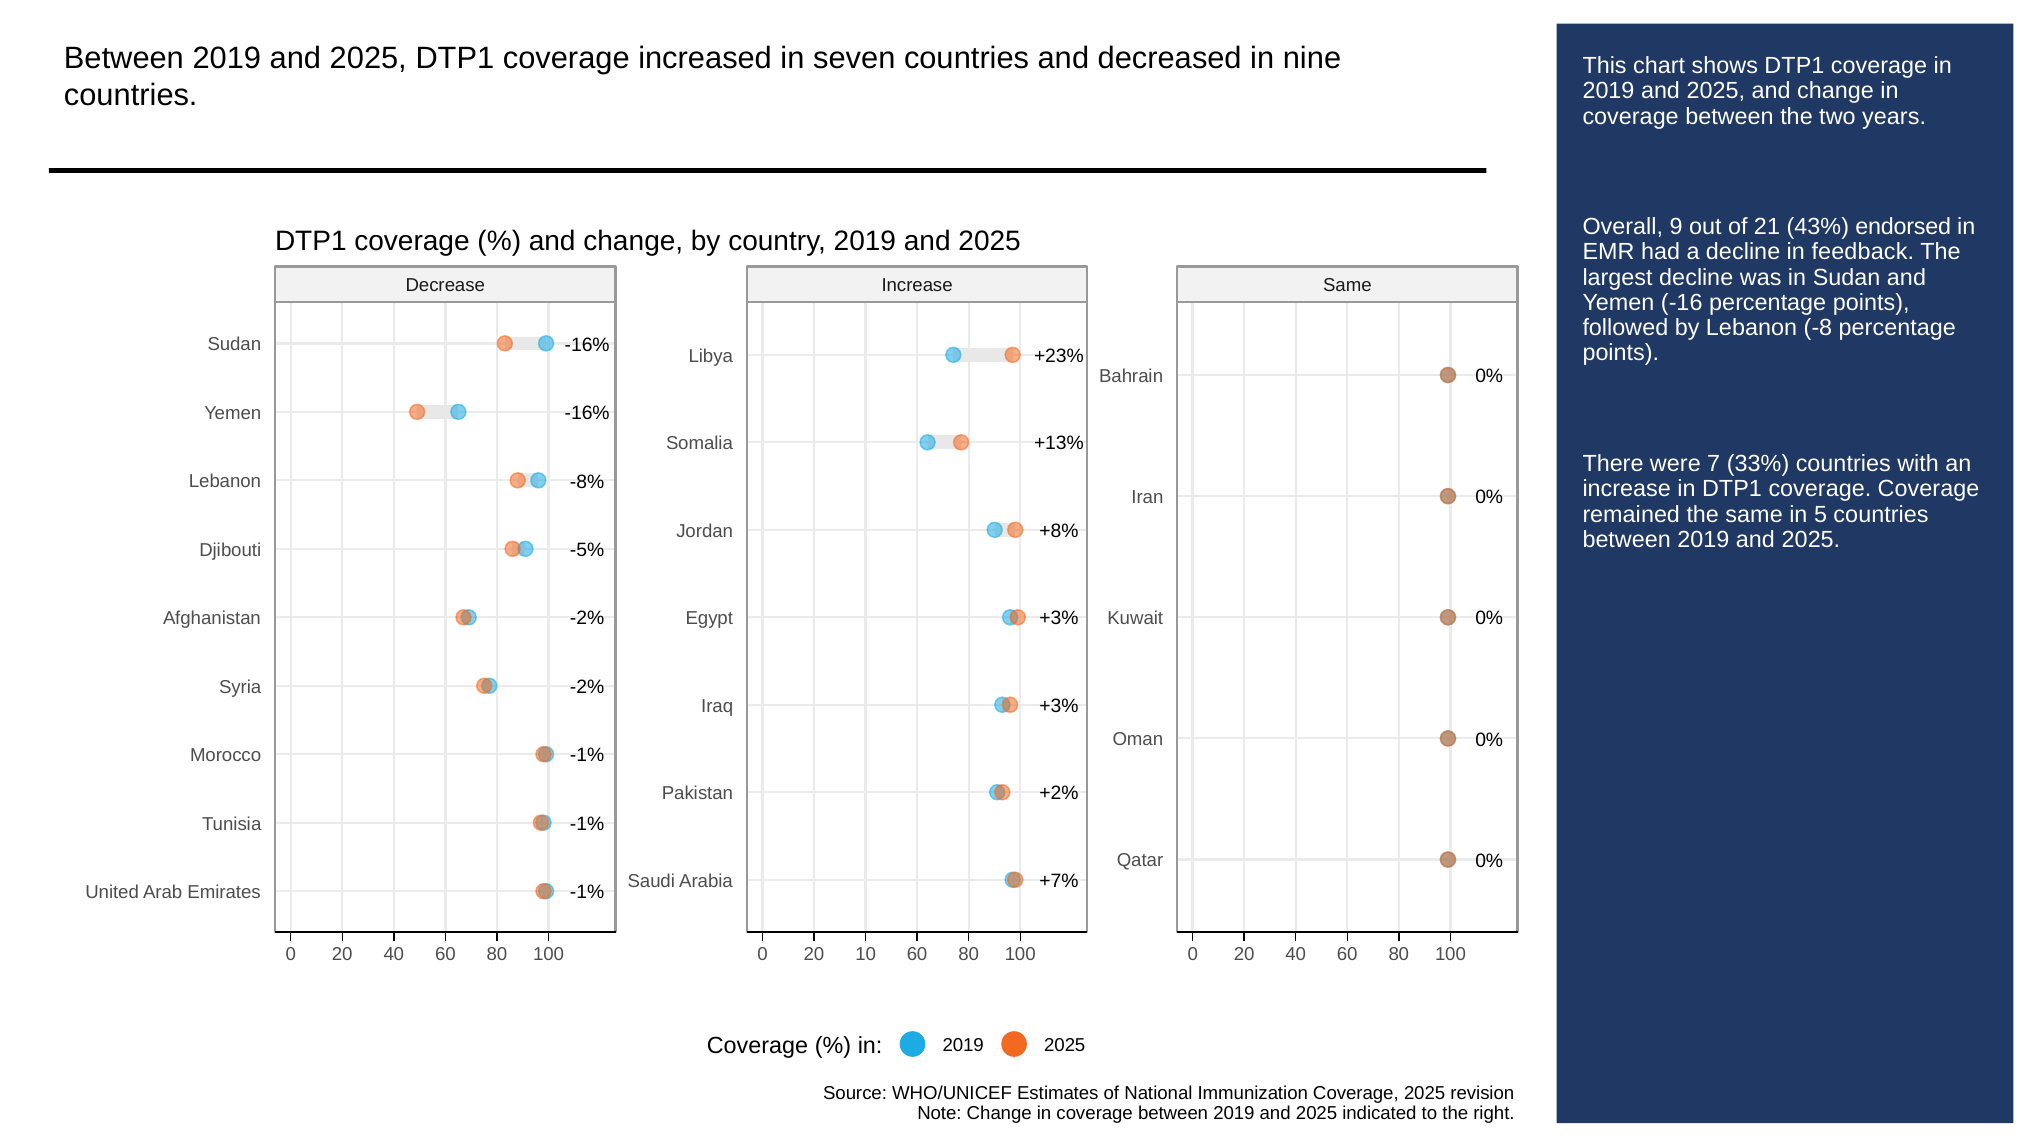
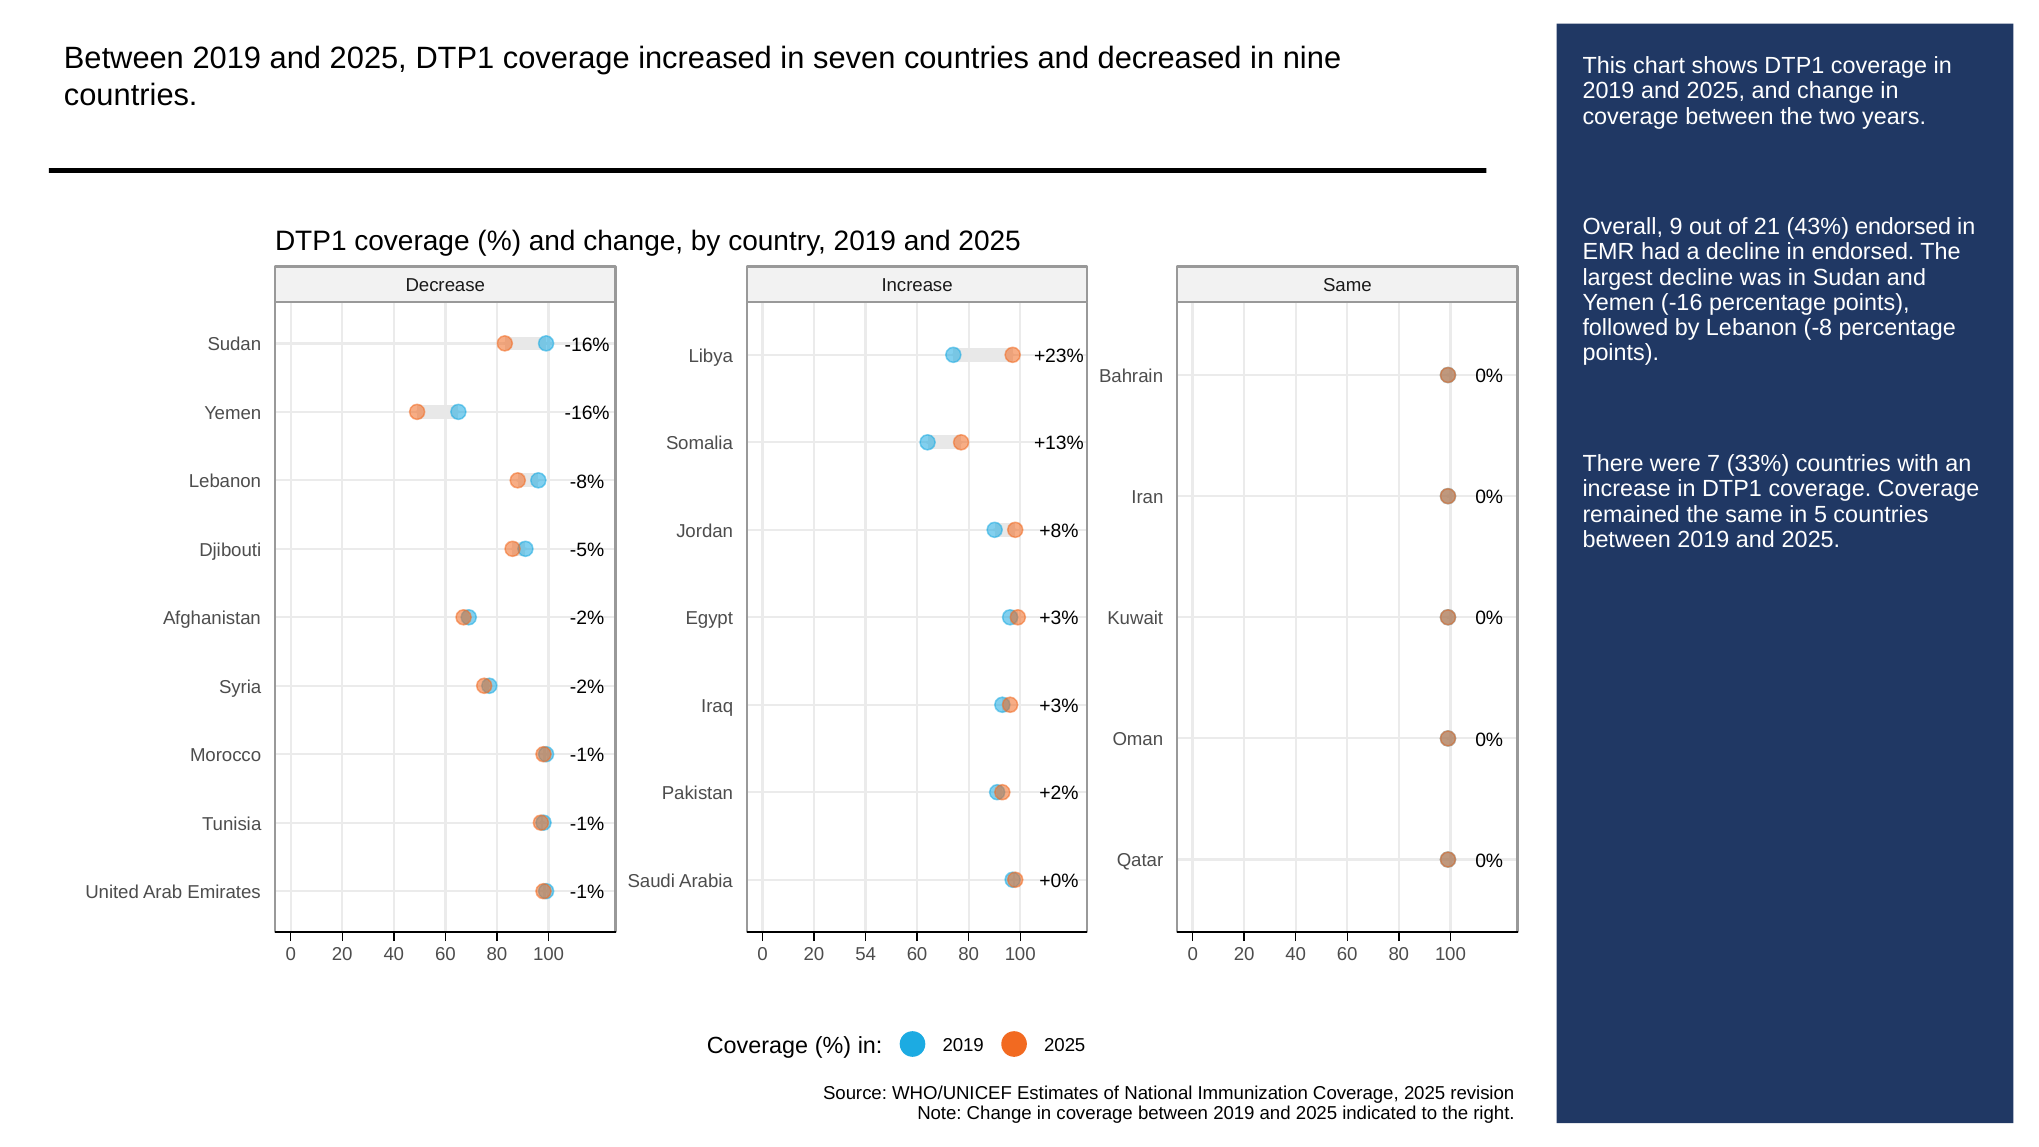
in feedback: feedback -> endorsed (1863, 252)
+7%: +7% -> +0% (1059, 881)
10: 10 -> 54 (866, 954)
